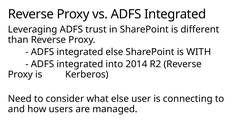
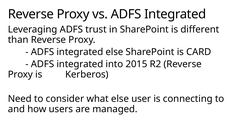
WITH: WITH -> CARD (199, 52)
2014: 2014 -> 2015 (136, 64)
